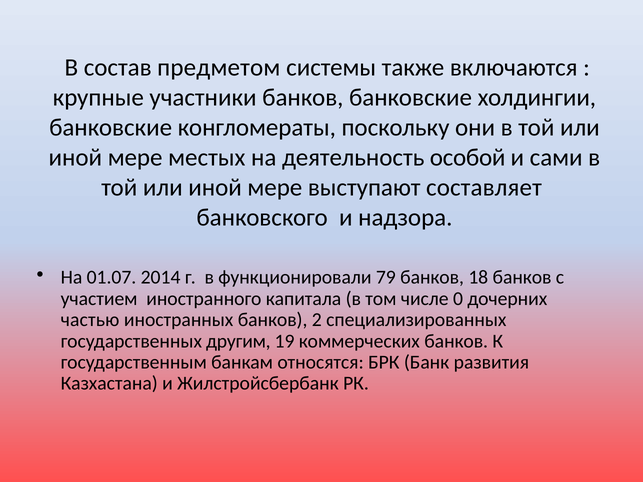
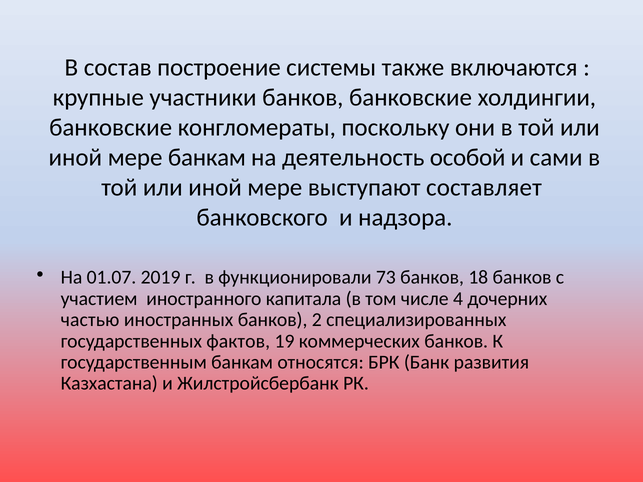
предметом: предметом -> построение (219, 68)
мере местых: местых -> банкам (207, 158)
2014: 2014 -> 2019 (161, 278)
79: 79 -> 73 (386, 278)
0: 0 -> 4 (458, 299)
другим: другим -> фактов (238, 341)
